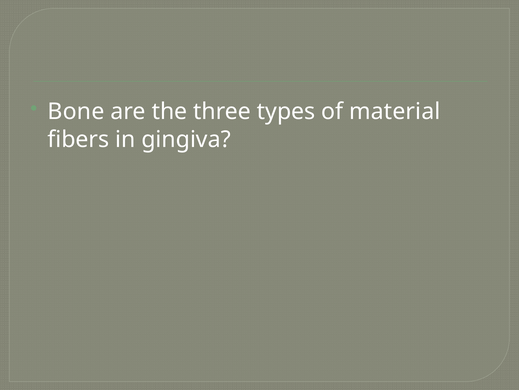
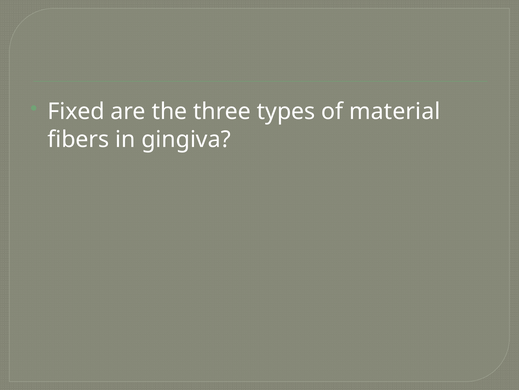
Bone: Bone -> Fixed (76, 111)
